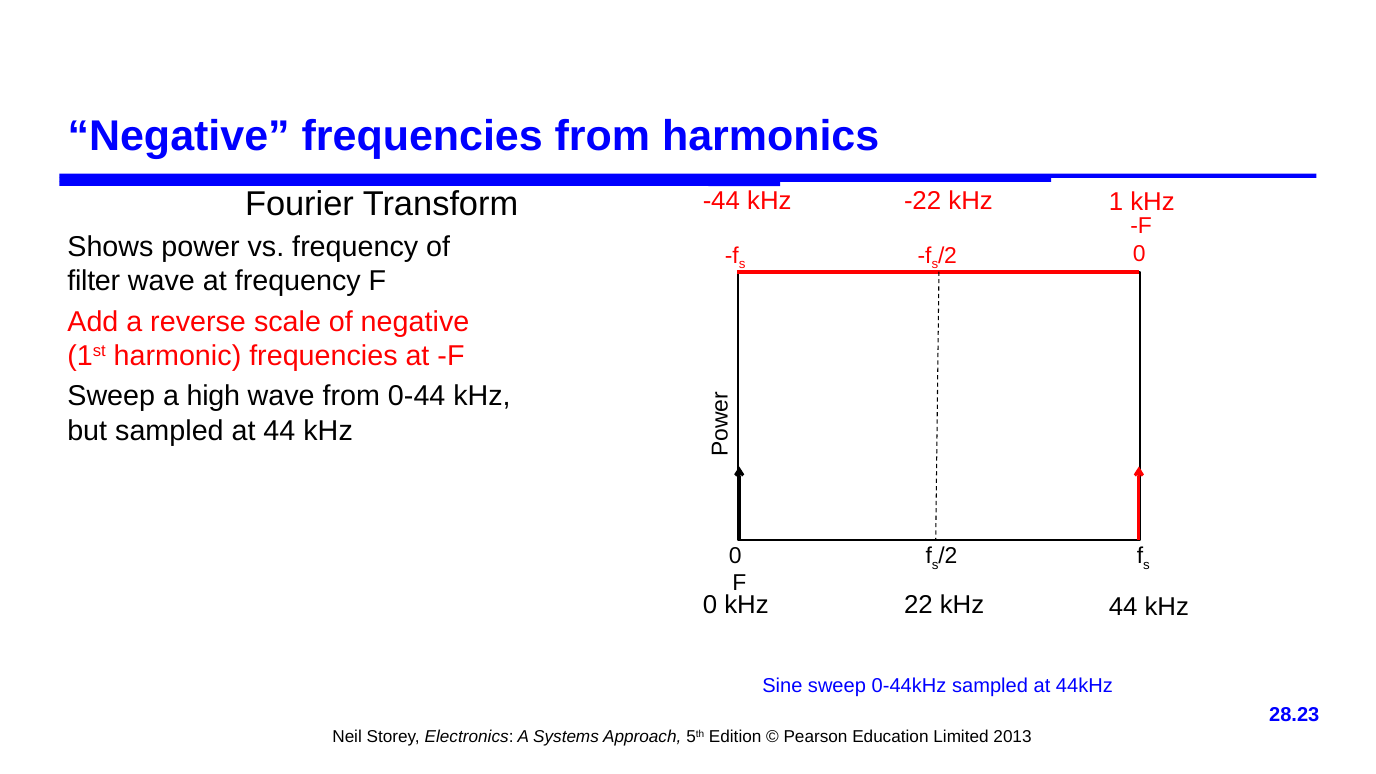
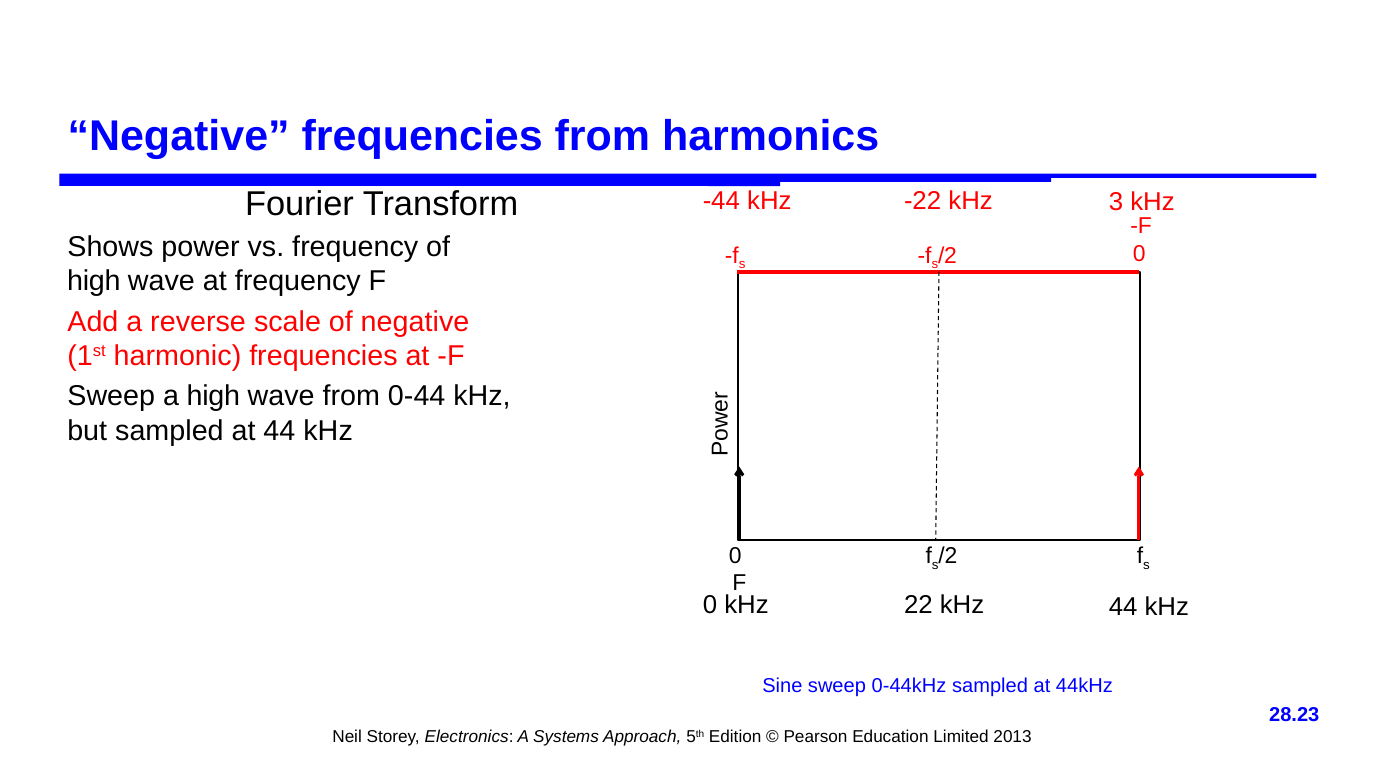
1: 1 -> 3 (1116, 202)
filter: filter -> high (94, 281)
